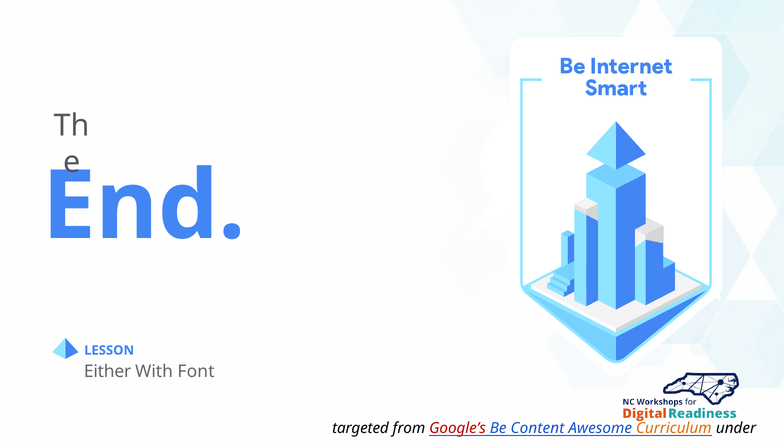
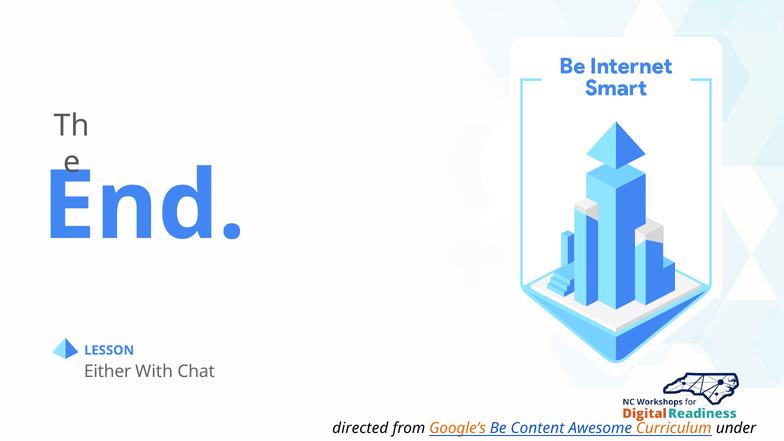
Font: Font -> Chat (196, 371)
targeted: targeted -> directed (360, 428)
Google’s colour: red -> orange (458, 428)
